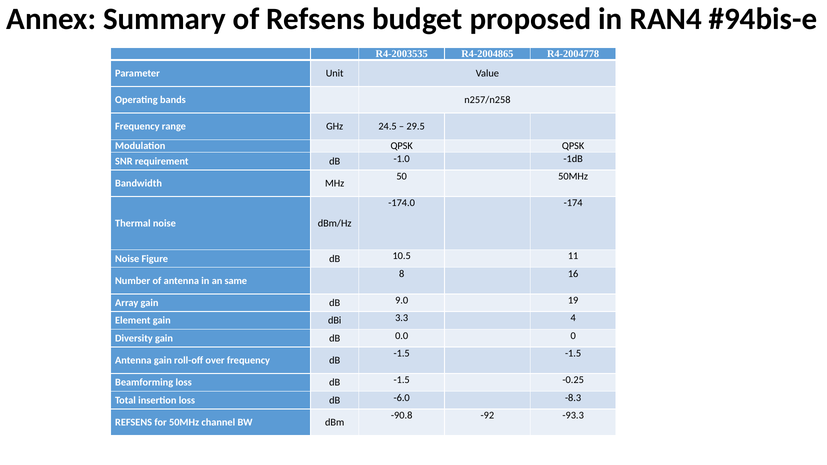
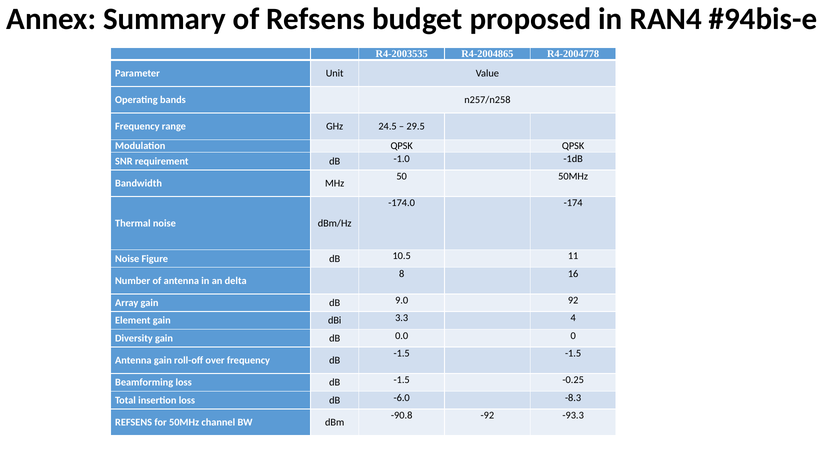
same: same -> delta (236, 281)
19: 19 -> 92 (573, 300)
